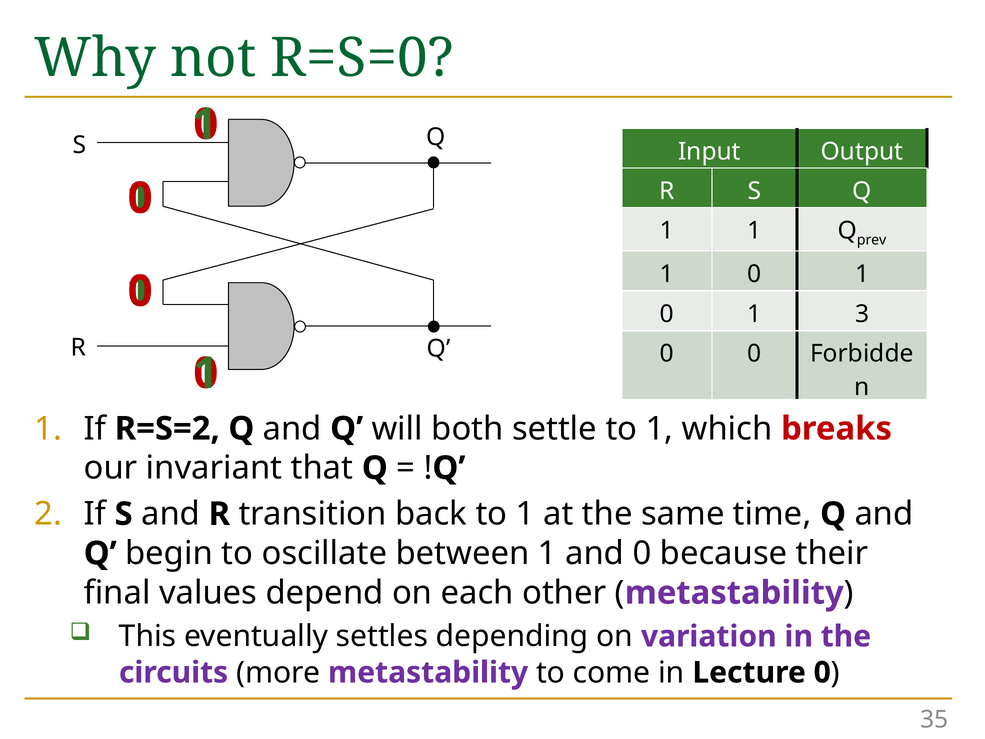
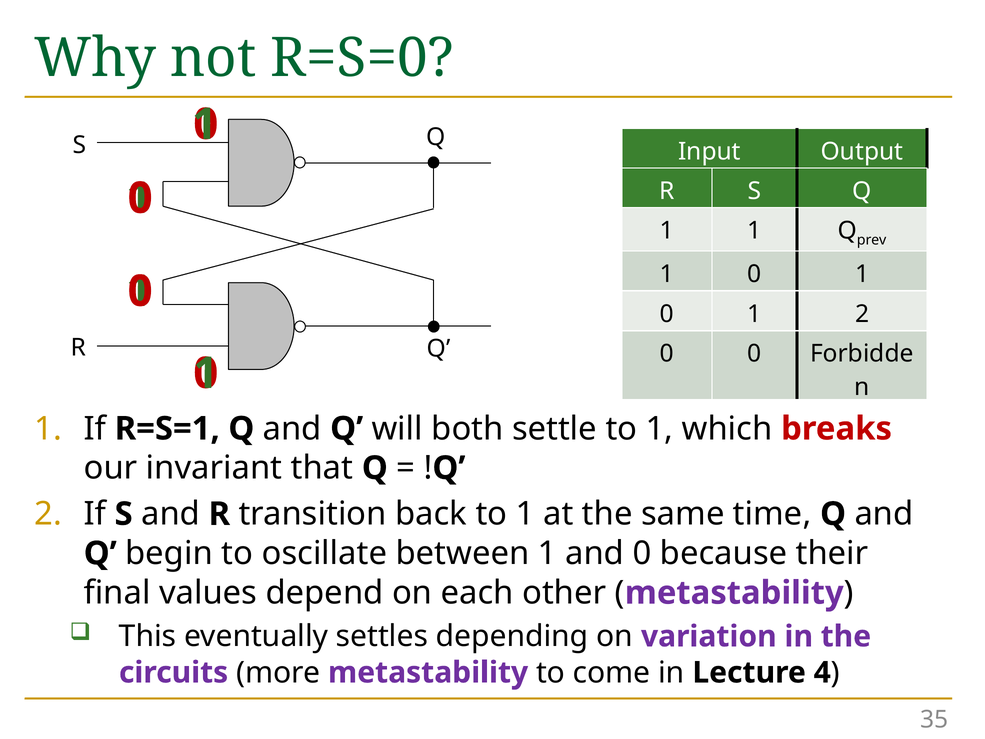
1 3: 3 -> 2 (862, 314)
R=S=2: R=S=2 -> R=S=1 (167, 429)
Lecture 0: 0 -> 4 (822, 672)
